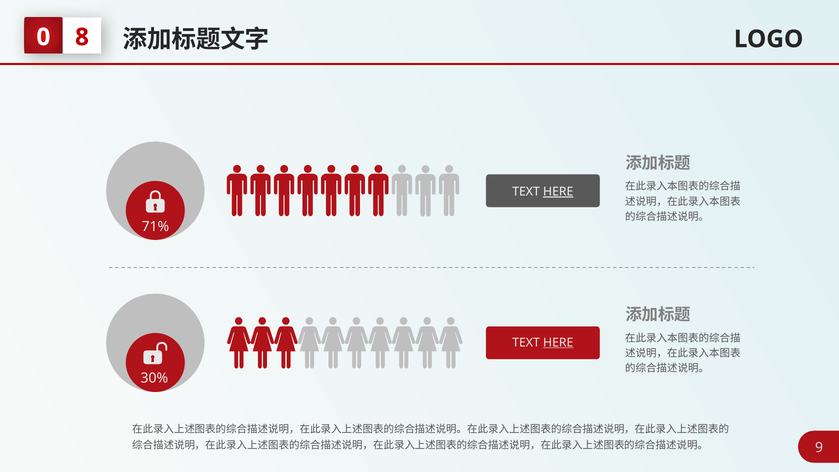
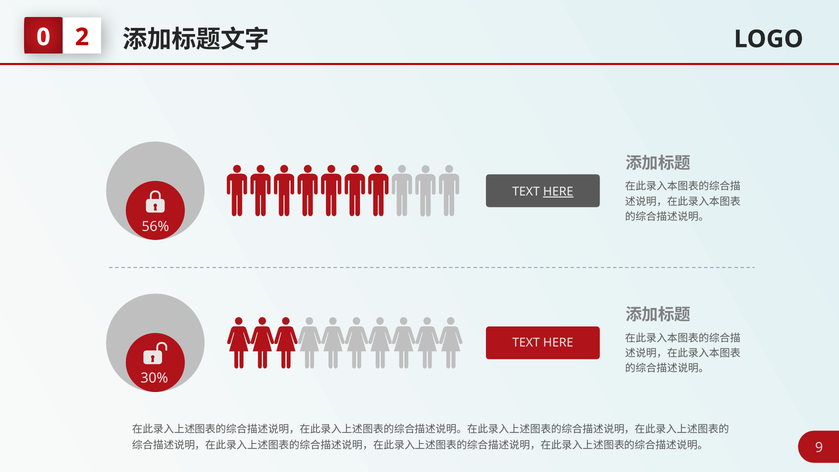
8: 8 -> 2 (82, 37)
71%: 71% -> 56% (155, 227)
HERE underline: present -> none (558, 342)
